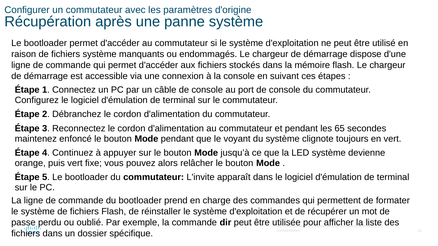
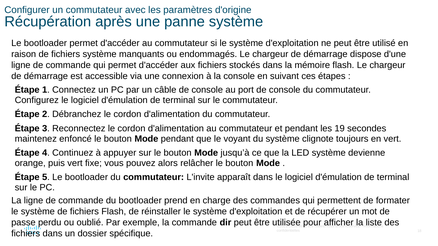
65: 65 -> 19 (340, 129)
